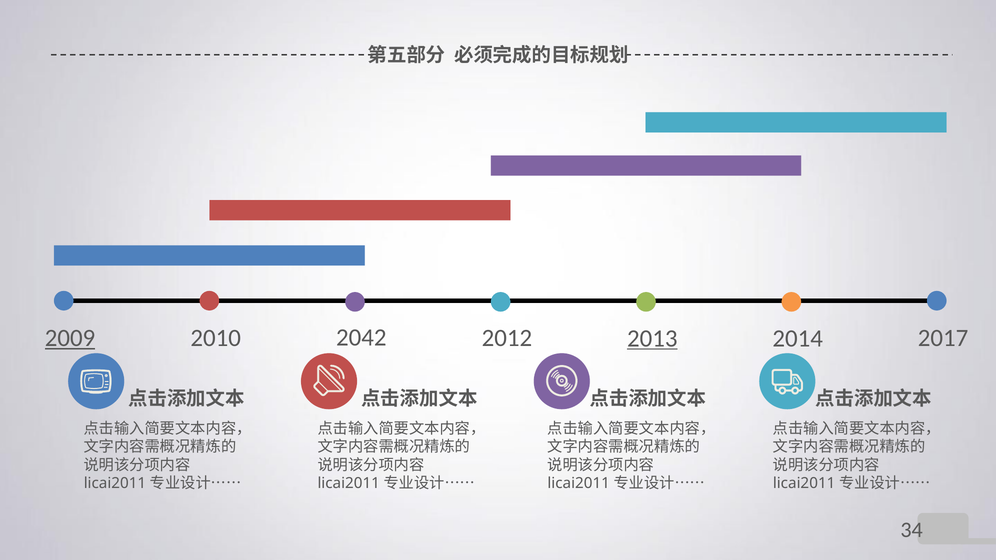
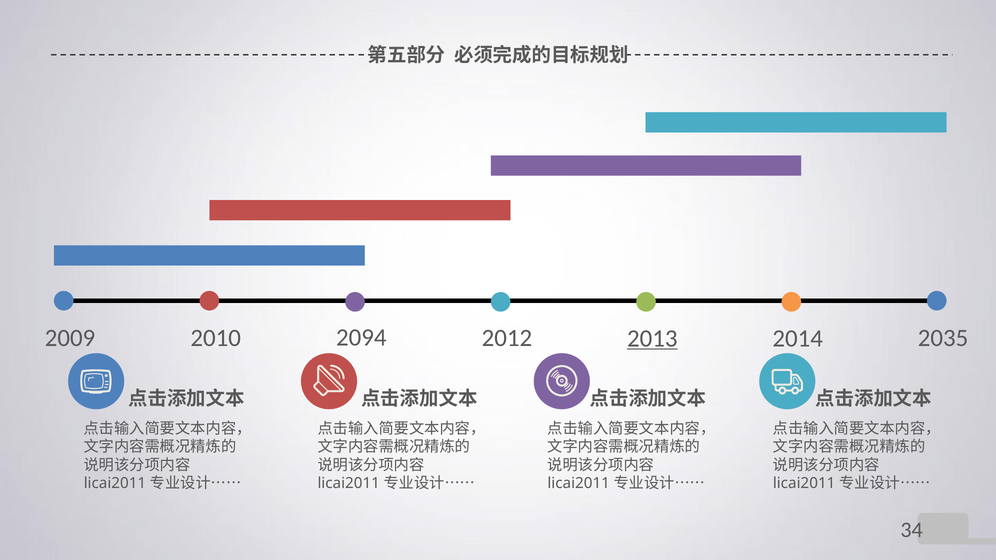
2042: 2042 -> 2094 (361, 338)
2009 underline: present -> none (70, 338)
2017: 2017 -> 2035 (943, 338)
